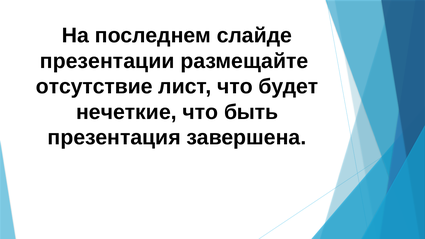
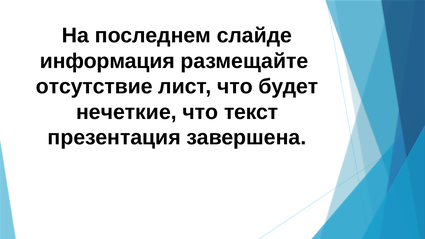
презентации: презентации -> информация (107, 61)
быть: быть -> текст (251, 112)
